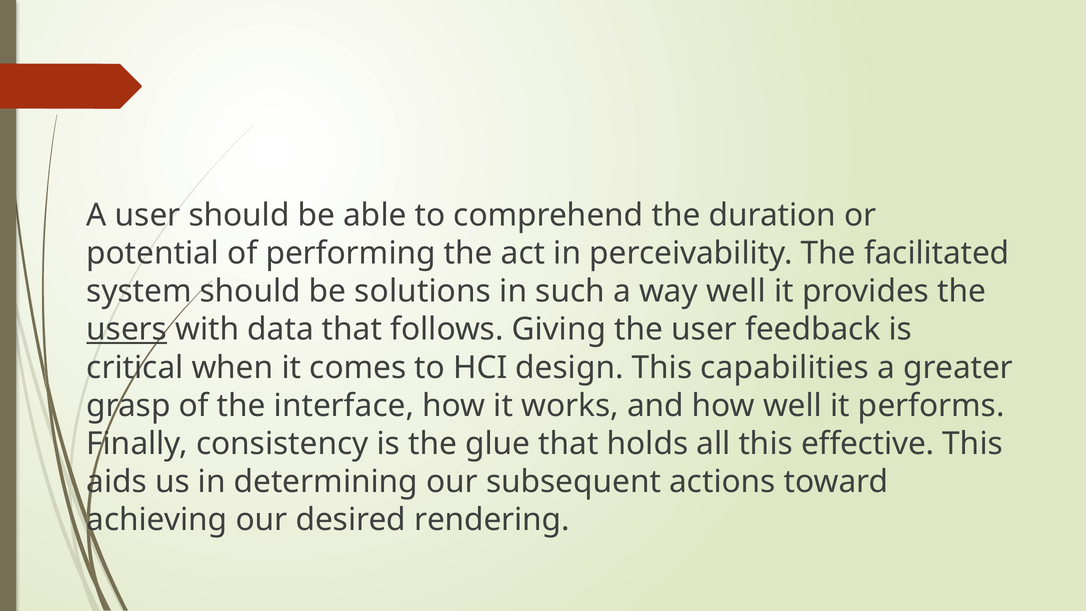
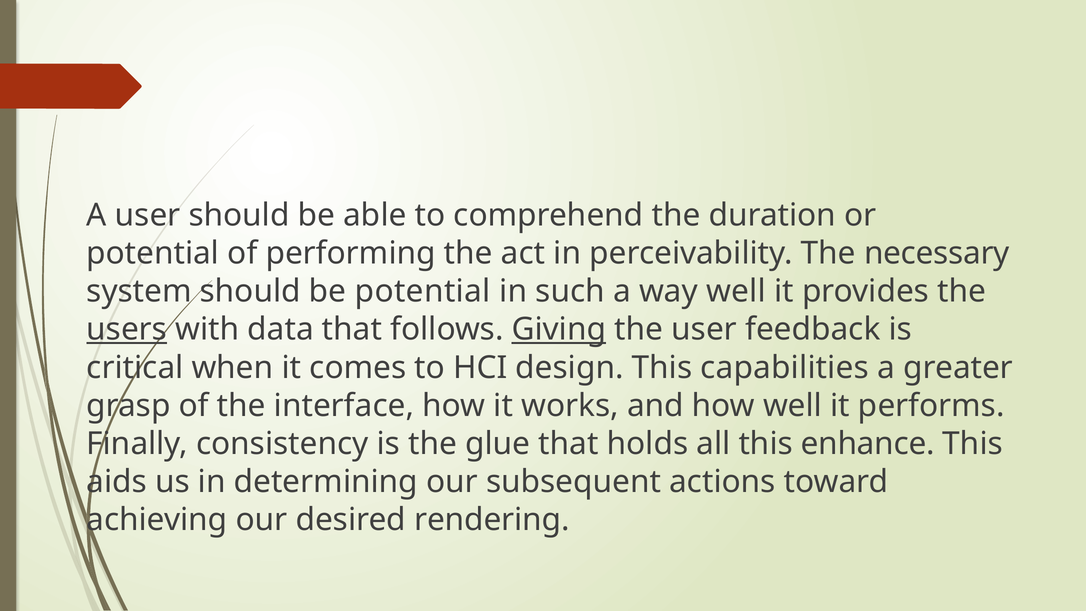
facilitated: facilitated -> necessary (937, 253)
be solutions: solutions -> potential (423, 291)
Giving underline: none -> present (559, 329)
effective: effective -> enhance (868, 444)
